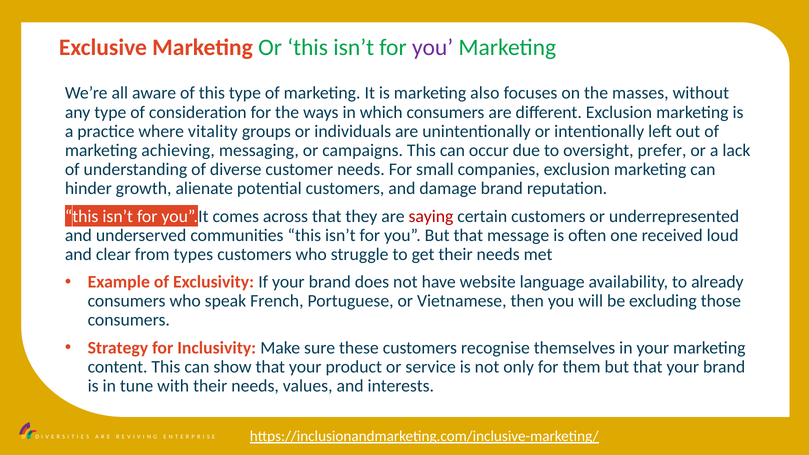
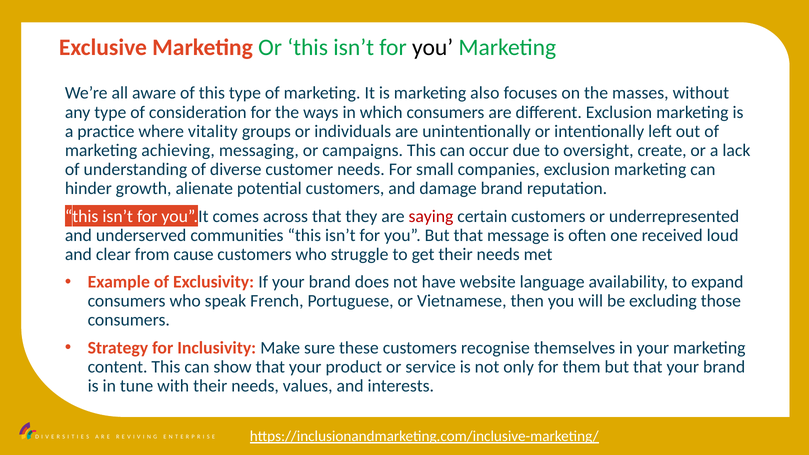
you colour: purple -> black (433, 48)
prefer: prefer -> create (662, 150)
types: types -> cause (194, 254)
already: already -> expand (717, 282)
